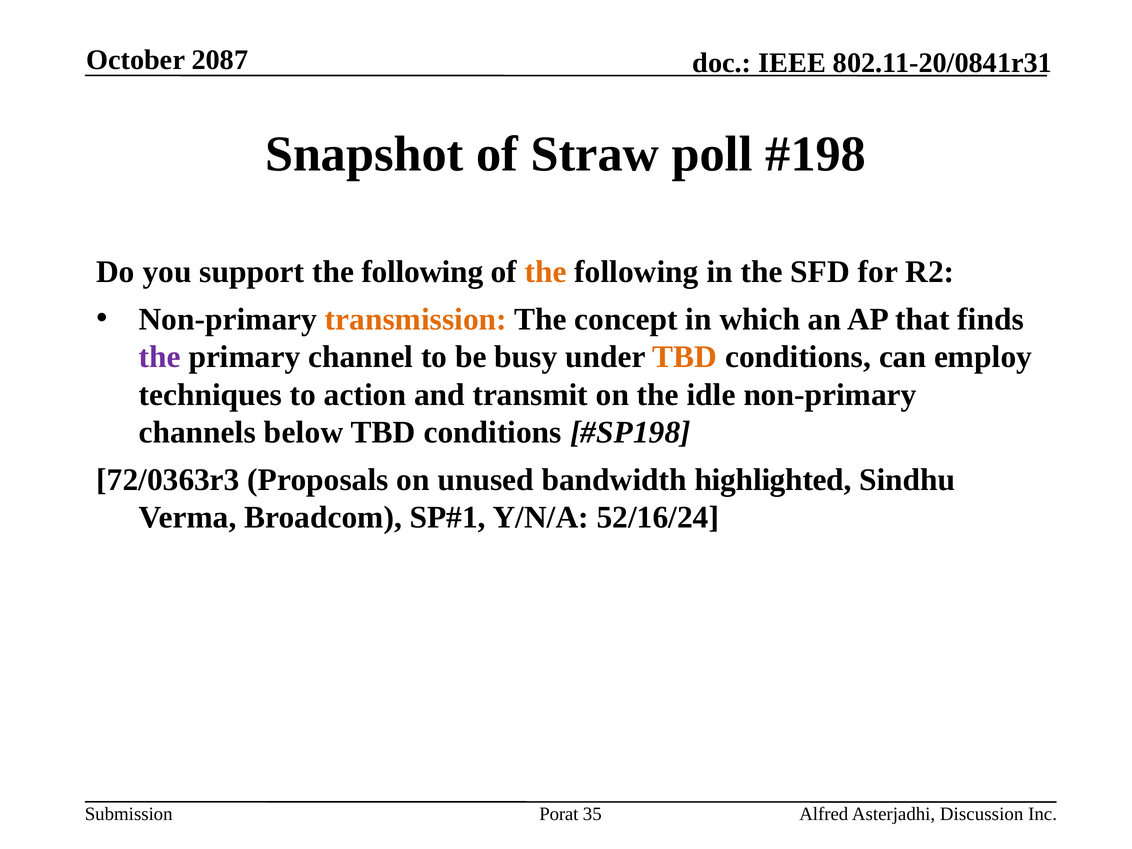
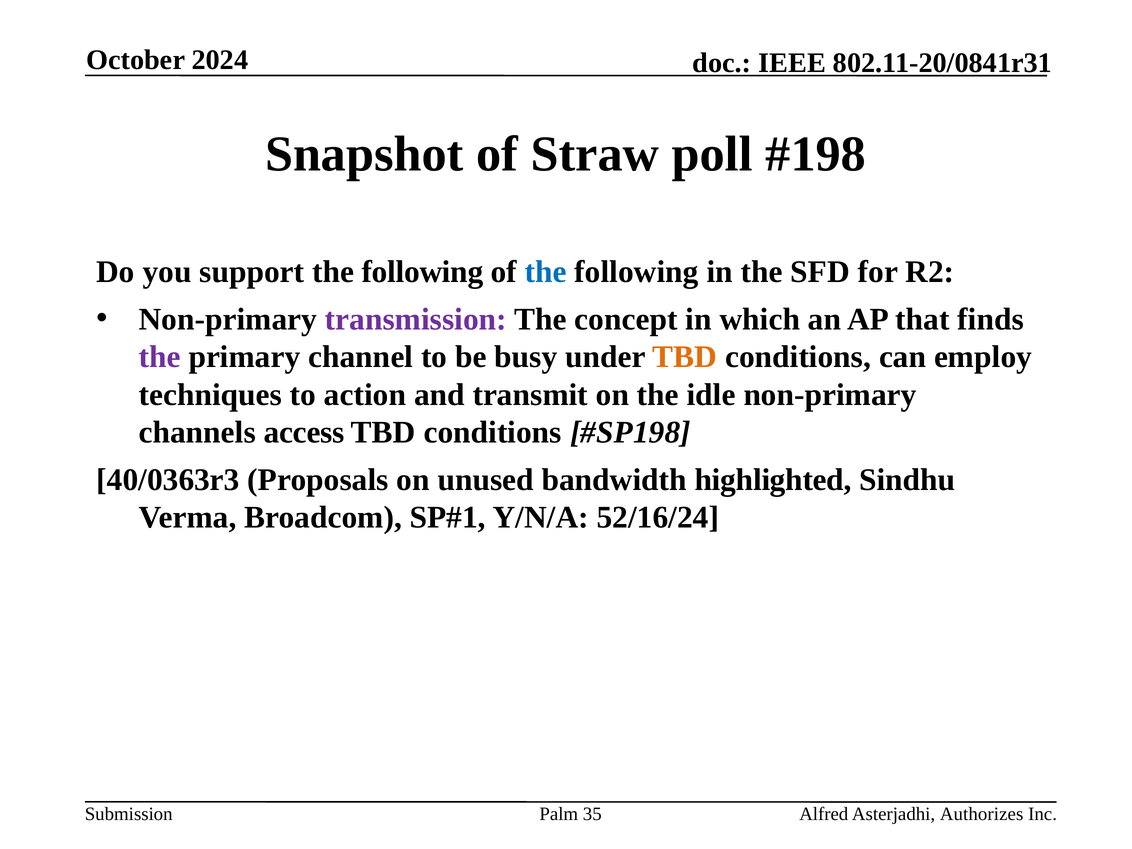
2087: 2087 -> 2024 (220, 60)
the colour: orange -> blue (546, 272)
transmission colour: orange -> purple (416, 319)
below: below -> access (304, 432)
72/0363r3: 72/0363r3 -> 40/0363r3 (168, 480)
Porat: Porat -> Palm (559, 814)
Discussion: Discussion -> Authorizes (982, 814)
